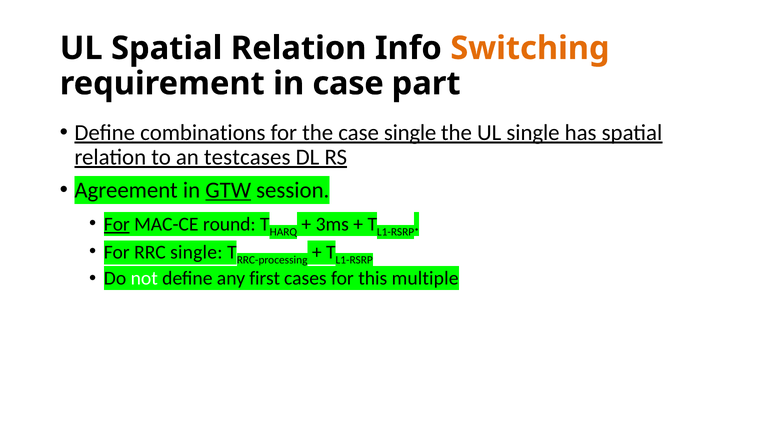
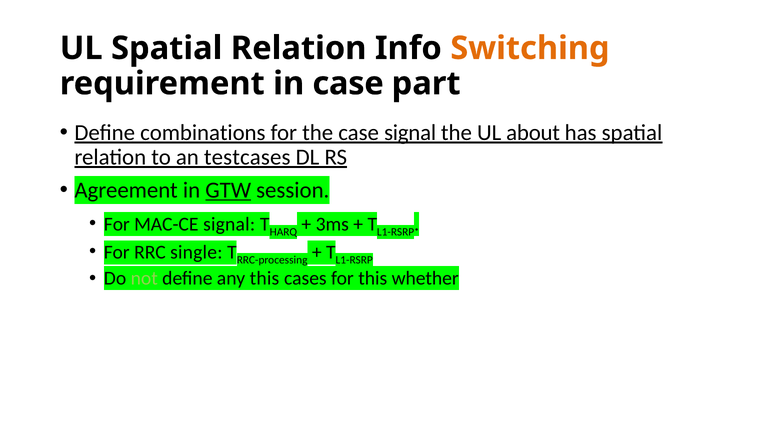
case single: single -> signal (410, 133)
UL single: single -> about (533, 133)
For underline: present -> none (117, 224)
MAC-CE round: round -> signal (229, 224)
not colour: white -> light green (144, 278)
any first: first -> this (264, 278)
multiple: multiple -> whether (425, 278)
